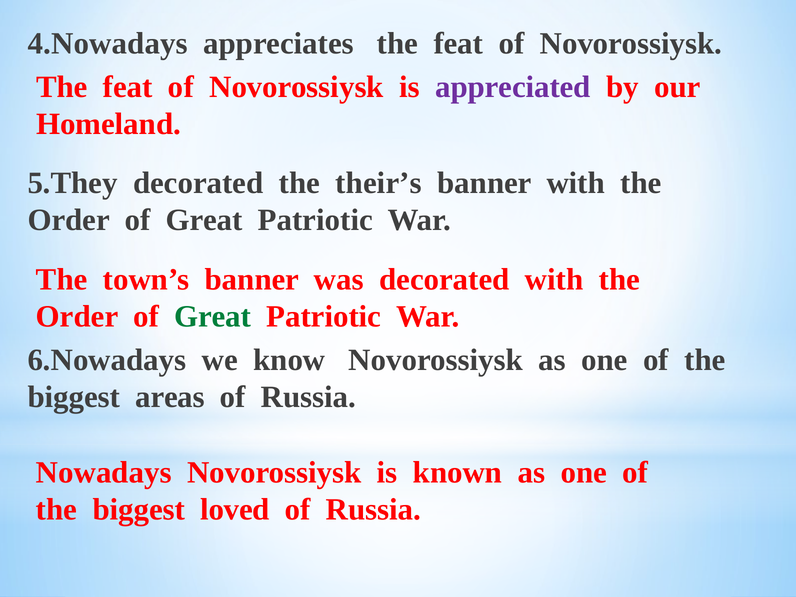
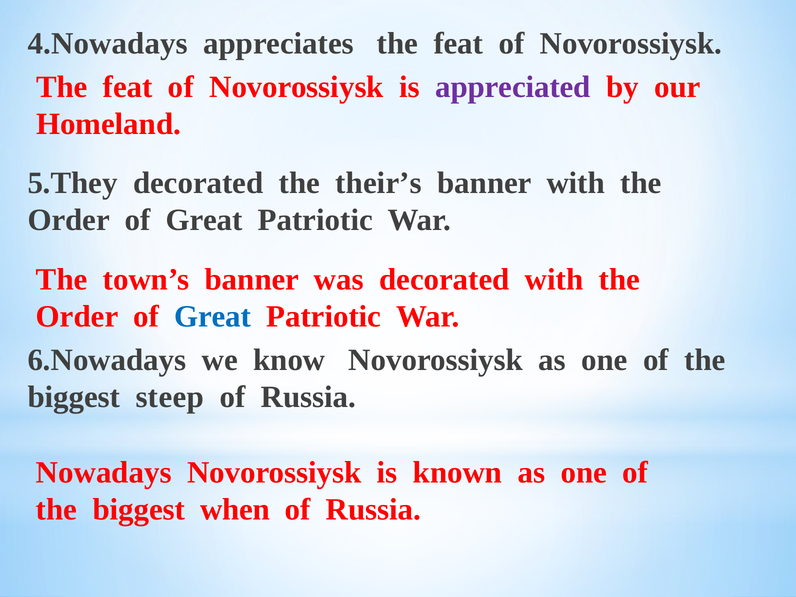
Great colour: green -> blue (213, 317)
areas: areas -> steep (170, 397)
loved: loved -> when (235, 510)
